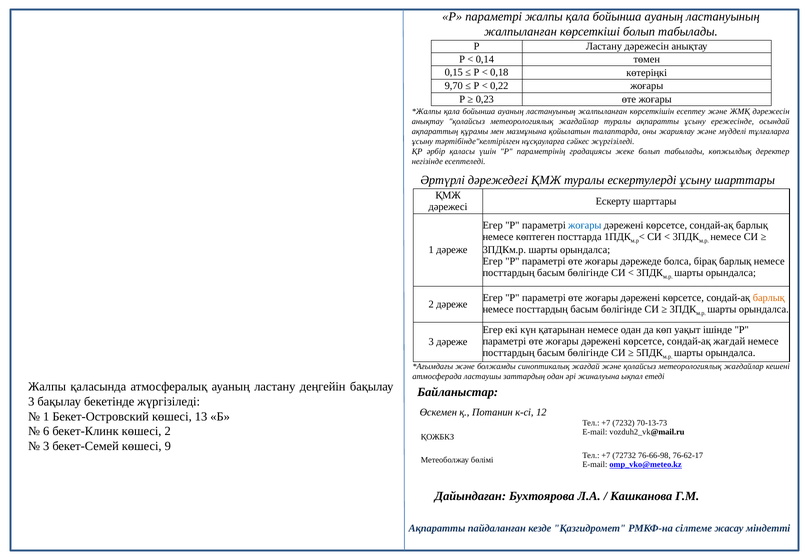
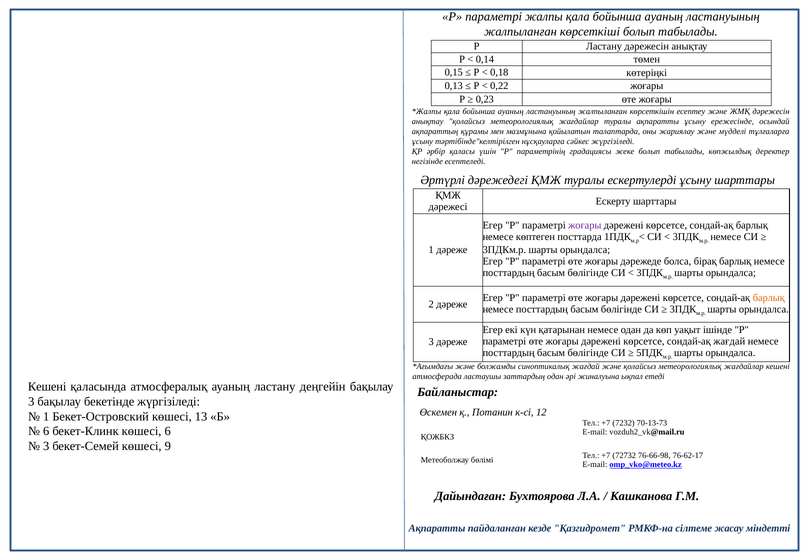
9,70: 9,70 -> 0,13 (454, 86)
жоғары colour: blue -> purple (585, 226)
Жалпы: Жалпы -> Кешені (47, 387)
көшесі 2: 2 -> 6 (168, 431)
